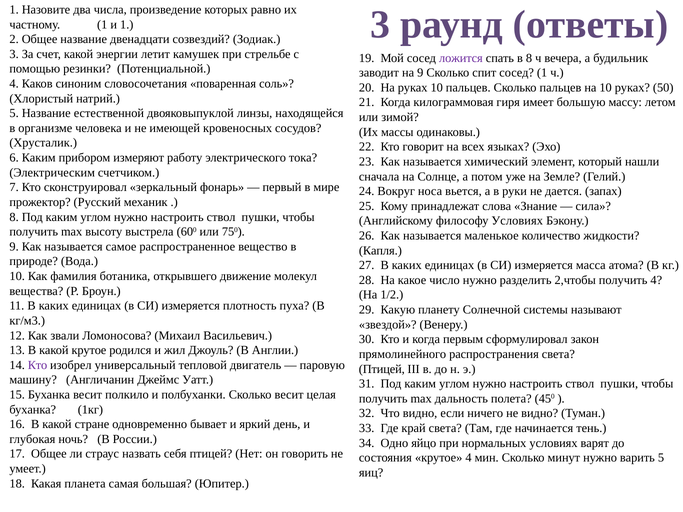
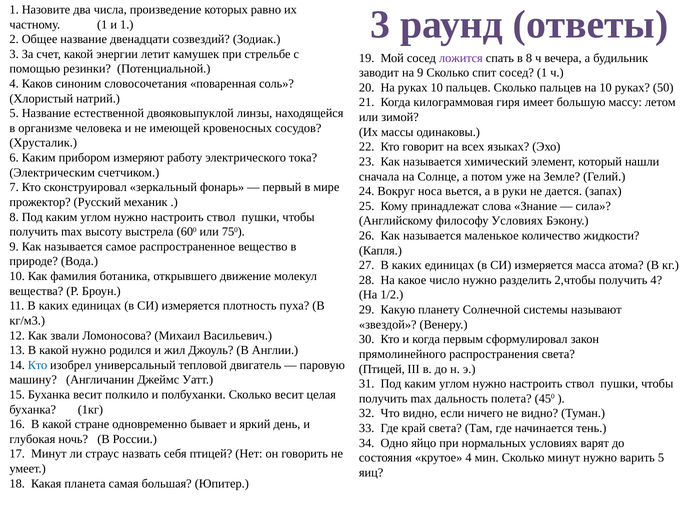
какой крутое: крутое -> нужно (89, 350)
Кто colour: purple -> blue (38, 365)
17 Общее: Общее -> Минут (49, 454)
